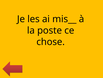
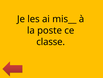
chose: chose -> classe (51, 42)
